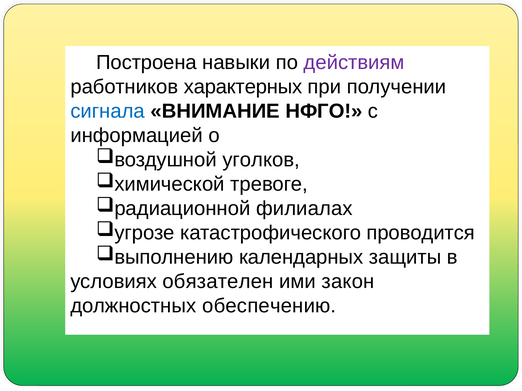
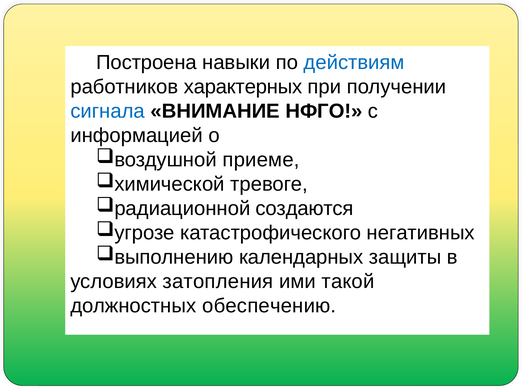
действиям colour: purple -> blue (354, 62)
уголков: уголков -> приеме (261, 160)
филиалах: филиалах -> создаются (305, 209)
проводится: проводится -> негативных (421, 233)
обязателен: обязателен -> затопления (218, 282)
закон: закон -> такой (348, 282)
